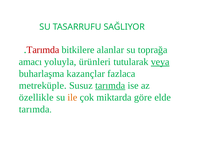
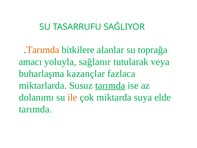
Tarımda colour: red -> orange (43, 50)
ürünleri: ürünleri -> sağlanır (95, 62)
veya underline: present -> none (160, 62)
metreküple: metreküple -> miktarlarda (43, 85)
özellikle: özellikle -> dolanımı (36, 97)
göre: göre -> suya (143, 97)
